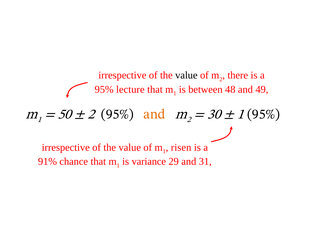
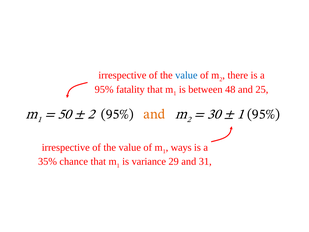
value colour: black -> blue (186, 75)
lecture: lecture -> fatality (130, 89)
49: 49 -> 25 (262, 89)
risen: risen -> ways (181, 147)
91%: 91% -> 35% (47, 161)
